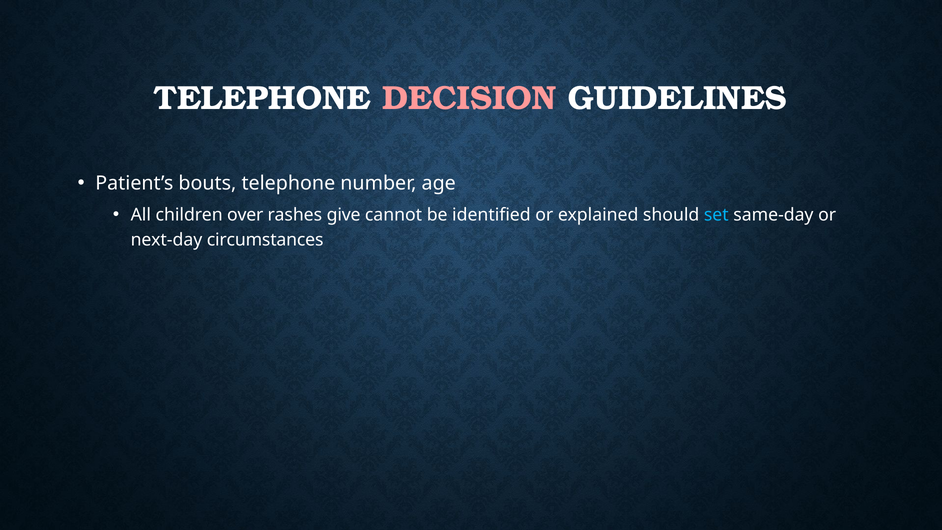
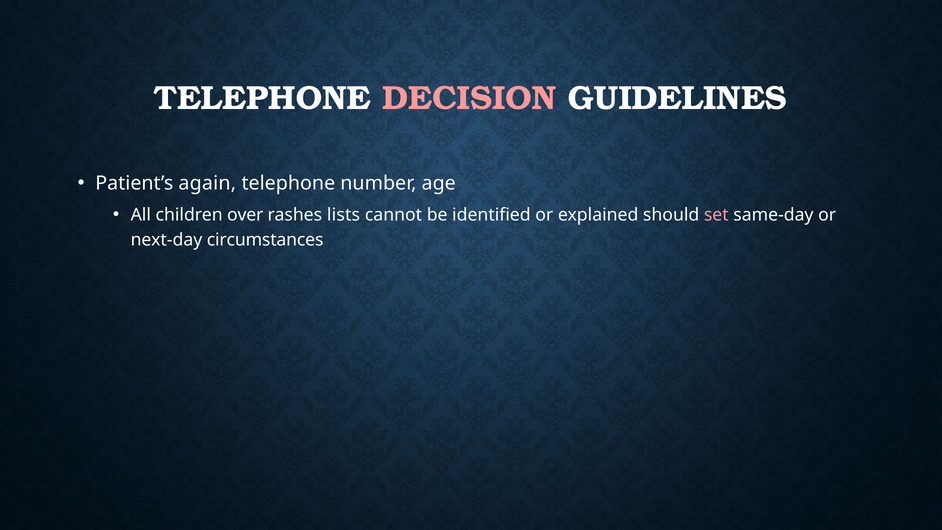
bouts: bouts -> again (207, 183)
give: give -> lists (343, 215)
set colour: light blue -> pink (716, 215)
